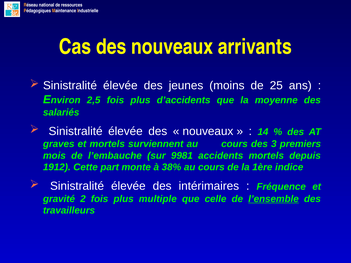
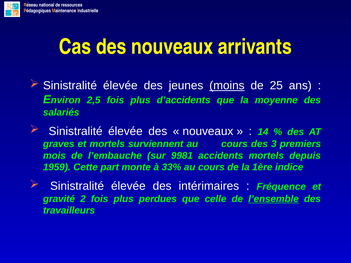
moins underline: none -> present (227, 86)
1912: 1912 -> 1959 (57, 167)
38%: 38% -> 33% (171, 167)
multiple: multiple -> perdues (158, 199)
